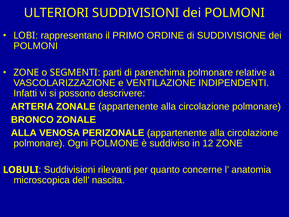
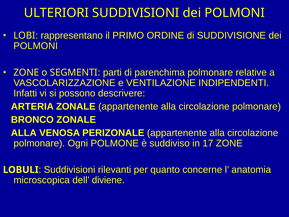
12: 12 -> 17 (208, 143)
nascita: nascita -> diviene (108, 180)
